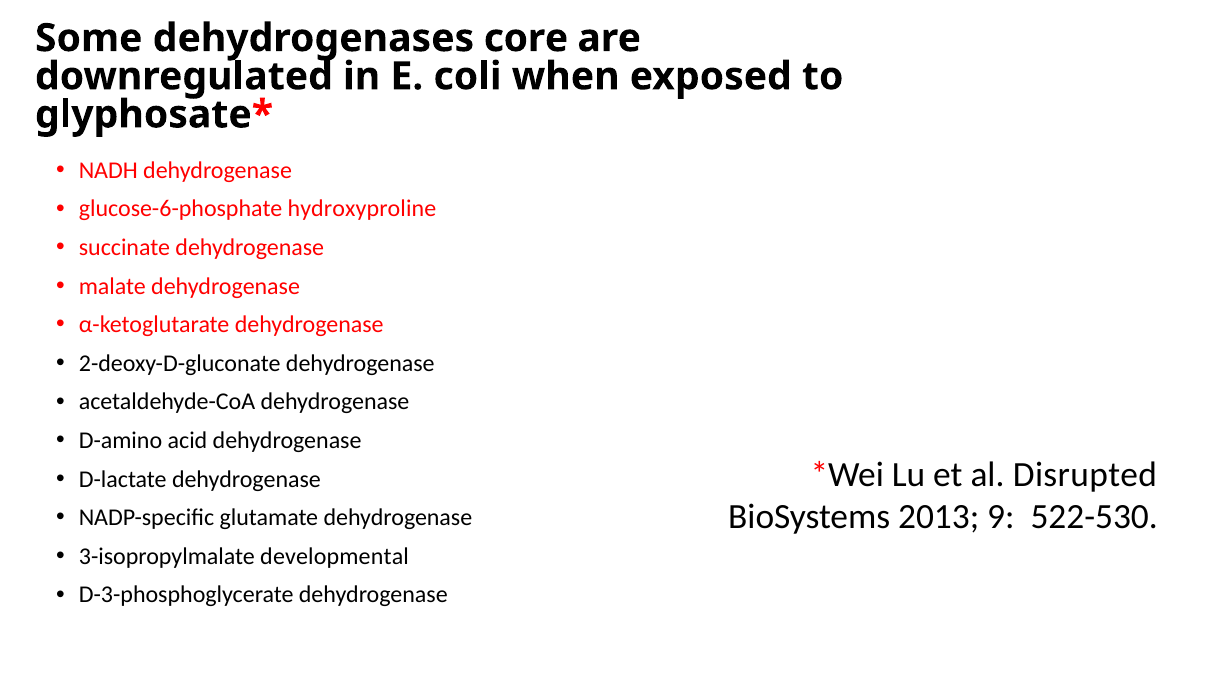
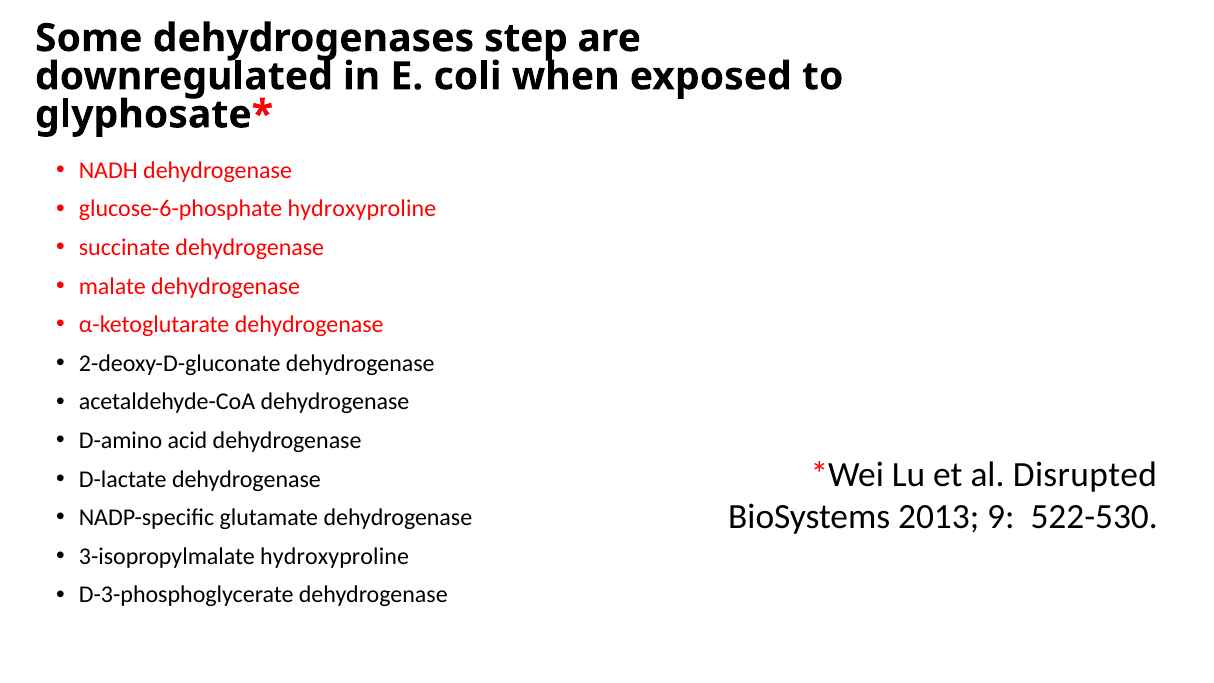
core: core -> step (526, 38)
3-isopropylmalate developmental: developmental -> hydroxyproline (335, 556)
